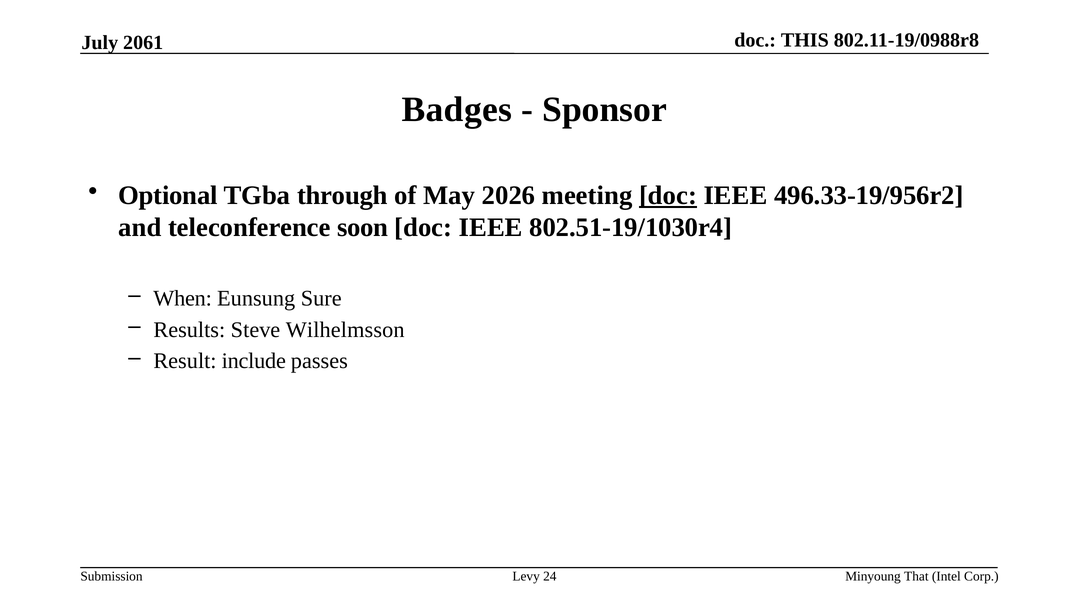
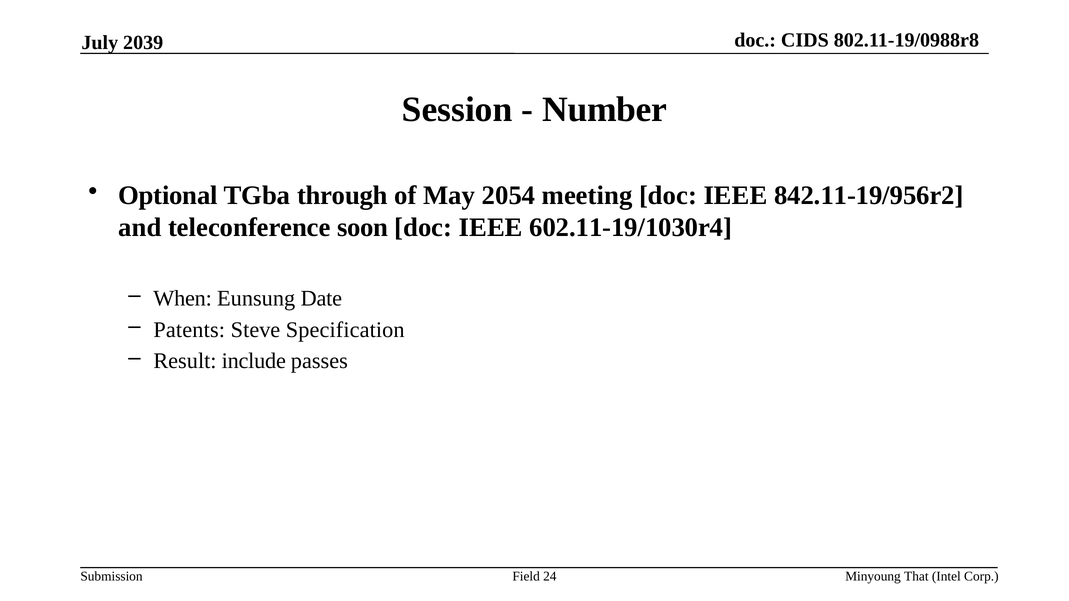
THIS: THIS -> CIDS (805, 40)
2061: 2061 -> 2039 (143, 43)
Badges: Badges -> Session (457, 109)
Sponsor: Sponsor -> Number (605, 109)
2026: 2026 -> 2054 (509, 196)
doc underline: present -> none (668, 196)
496.33-19/956r2: 496.33-19/956r2 -> 842.11-19/956r2 (869, 196)
802.51-19/1030r4: 802.51-19/1030r4 -> 602.11-19/1030r4 (631, 228)
Sure: Sure -> Date (321, 299)
Results: Results -> Patents (189, 330)
Wilhelmsson: Wilhelmsson -> Specification (345, 330)
Levy: Levy -> Field (526, 577)
